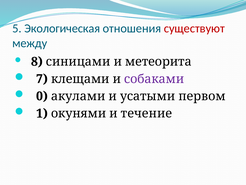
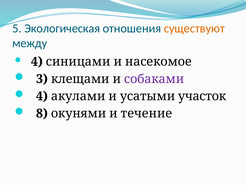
существуют colour: red -> orange (194, 28)
8: 8 -> 4 (37, 62)
метеорита: метеорита -> насекомое (158, 62)
7: 7 -> 3 (42, 79)
0: 0 -> 4 (42, 96)
первом: первом -> участок (202, 96)
1: 1 -> 8 (42, 113)
